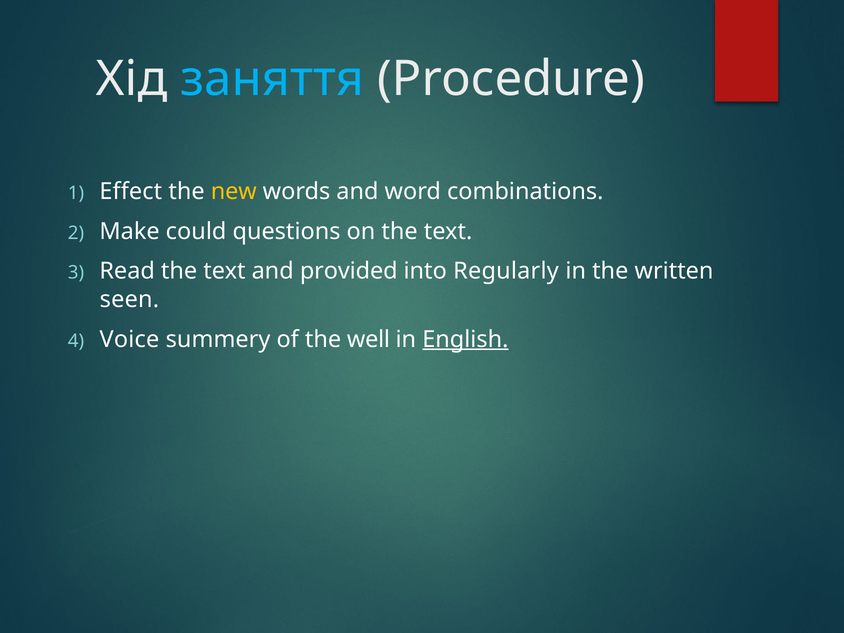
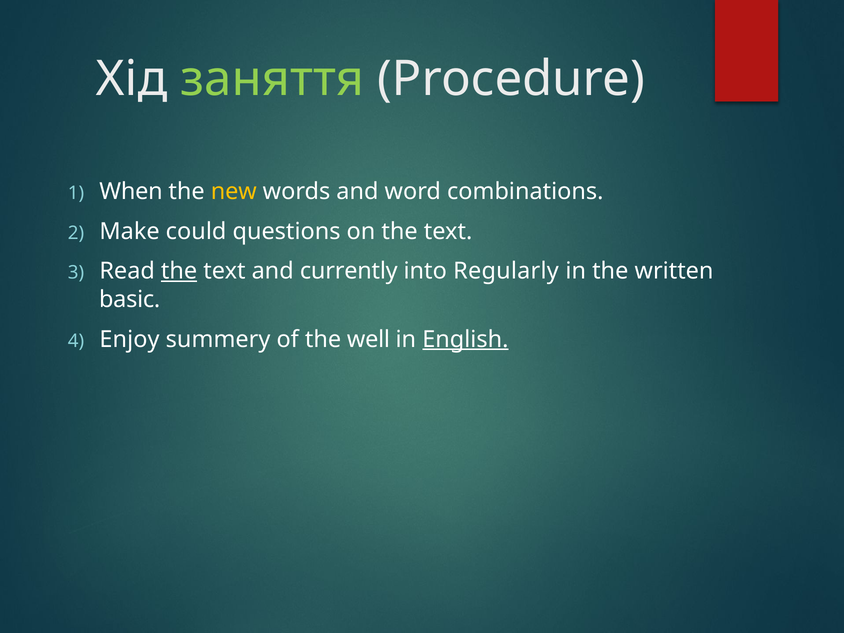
заняття colour: light blue -> light green (272, 79)
Effect: Effect -> When (131, 191)
the underline: none -> present (179, 271)
provided: provided -> currently (349, 271)
seen: seen -> basic (130, 299)
Voice: Voice -> Enjoy (130, 339)
